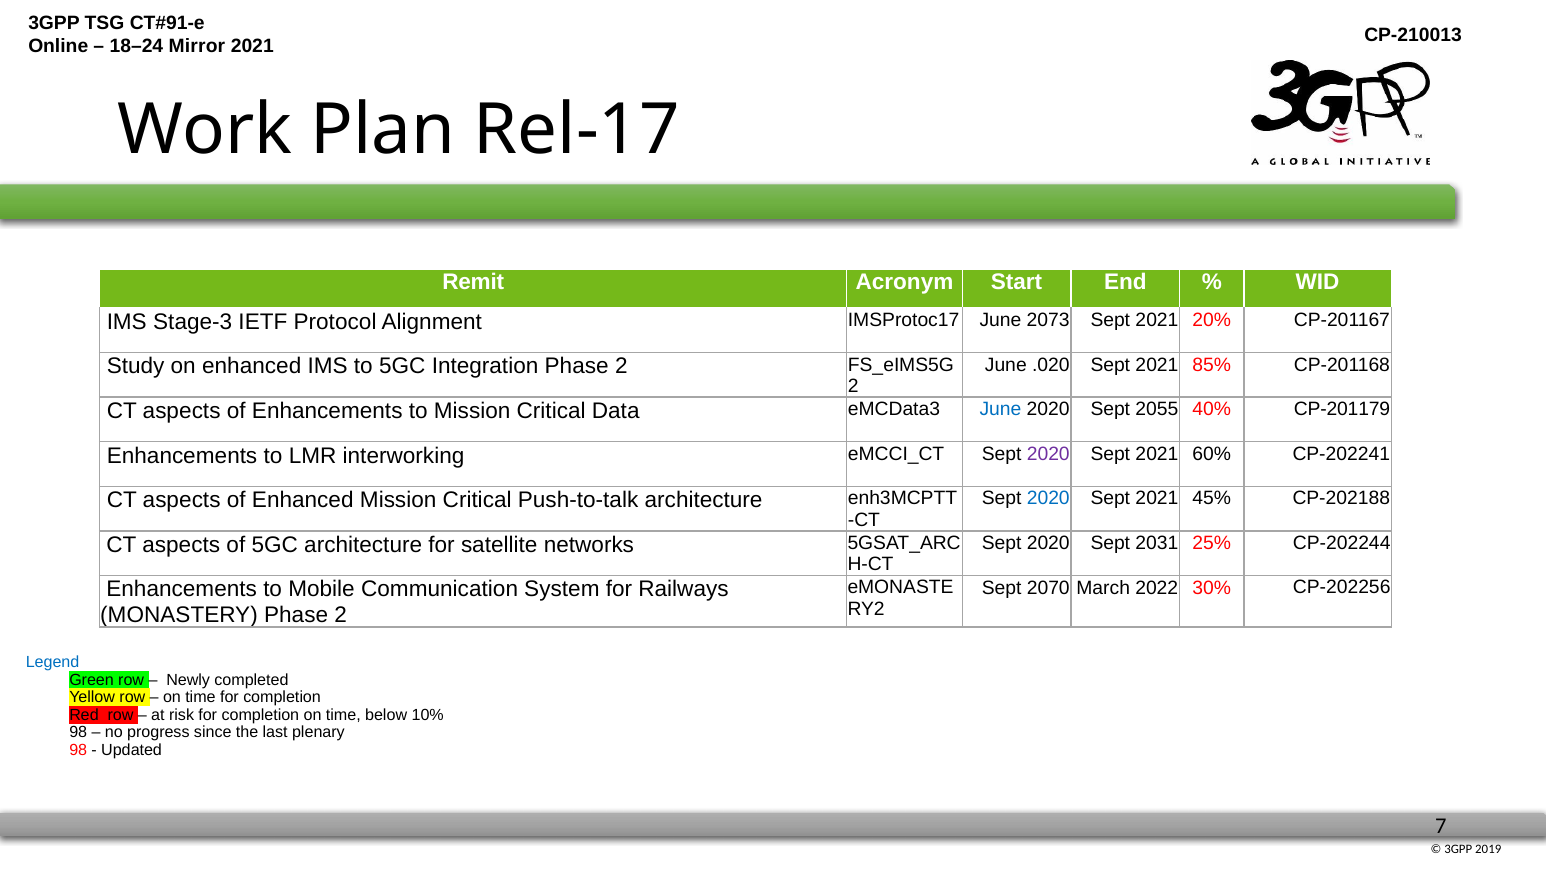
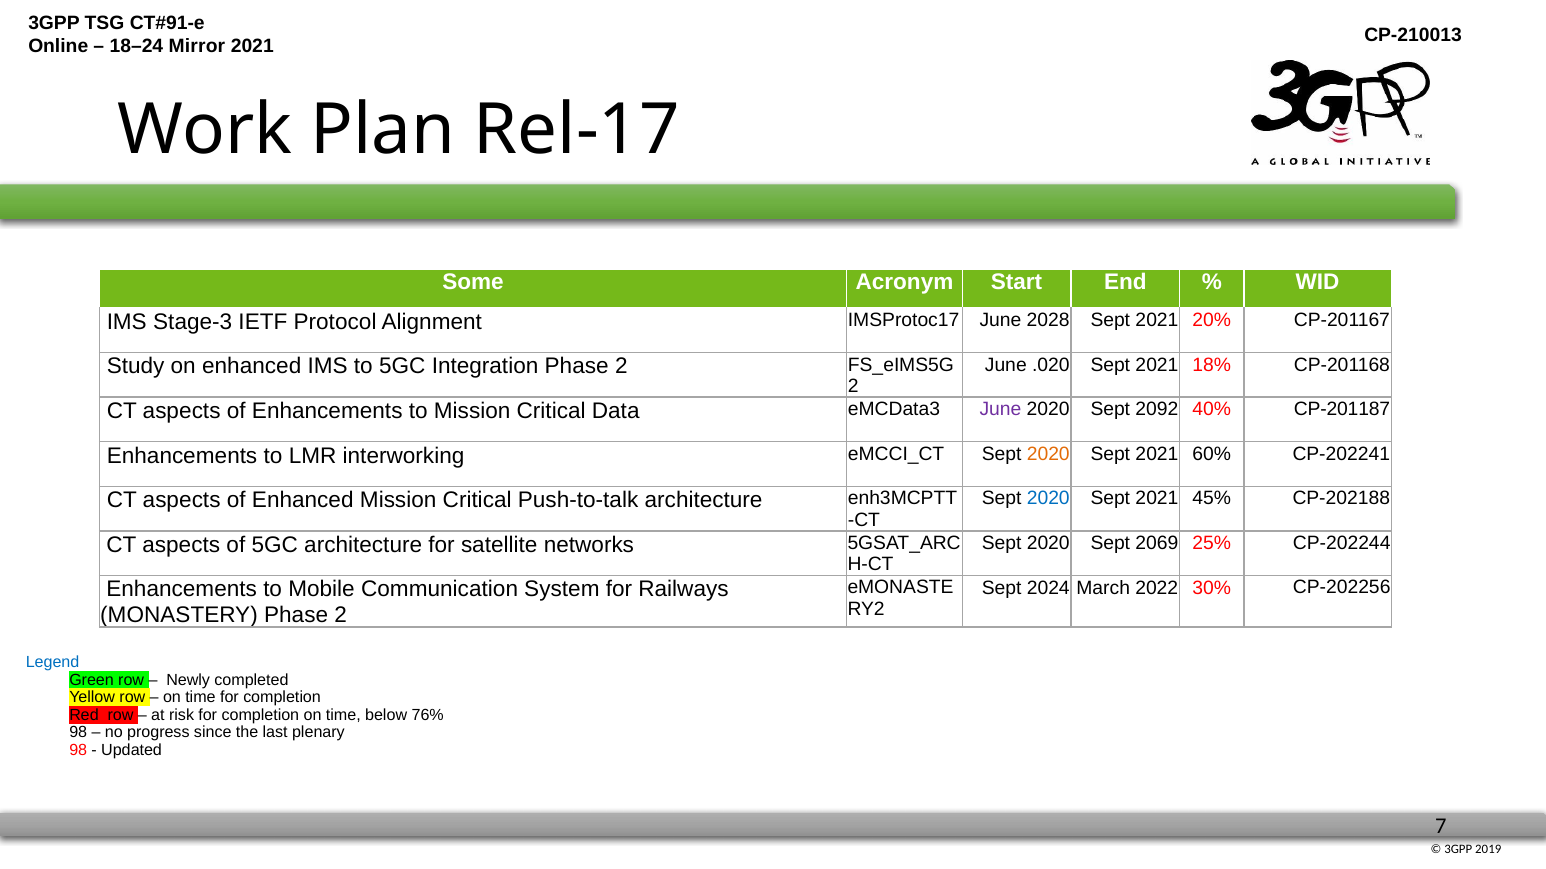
Remit: Remit -> Some (473, 283)
2073: 2073 -> 2028 (1048, 320)
85%: 85% -> 18% (1212, 365)
June colour: blue -> purple (1000, 410)
2055: 2055 -> 2092 (1157, 410)
CP-201179: CP-201179 -> CP-201187 (1342, 410)
2020 colour: purple -> orange (1048, 454)
2031: 2031 -> 2069 (1157, 544)
2070: 2070 -> 2024 (1048, 588)
10%: 10% -> 76% (428, 715)
